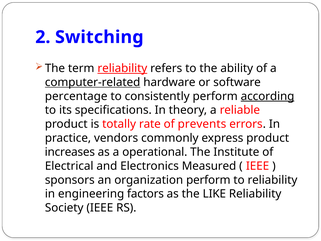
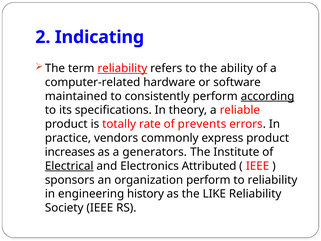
Switching: Switching -> Indicating (99, 37)
computer-related underline: present -> none (93, 82)
percentage: percentage -> maintained (76, 96)
operational: operational -> generators (155, 152)
Electrical underline: none -> present (69, 166)
Measured: Measured -> Attributed (209, 166)
factors: factors -> history (145, 194)
